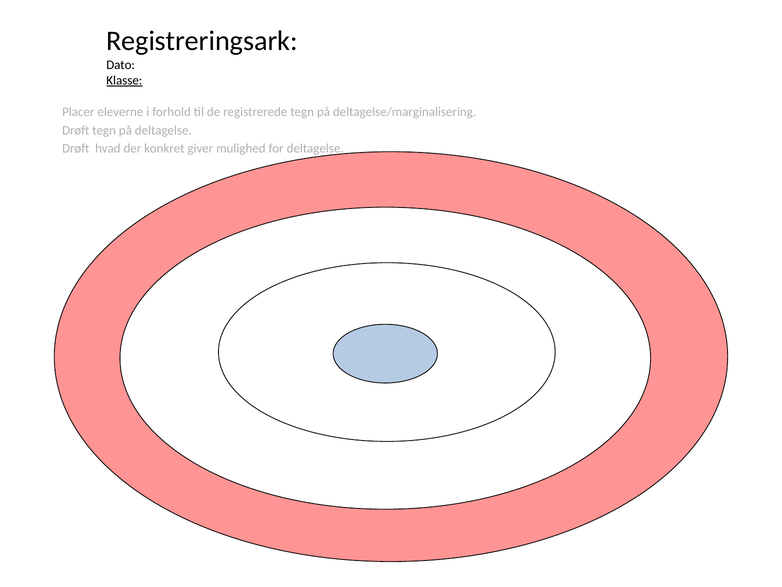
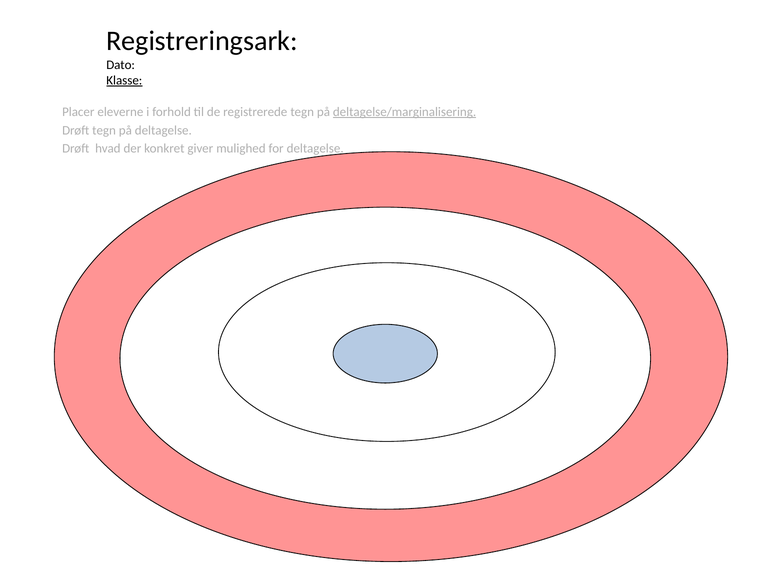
deltagelse/marginalisering underline: none -> present (405, 112)
